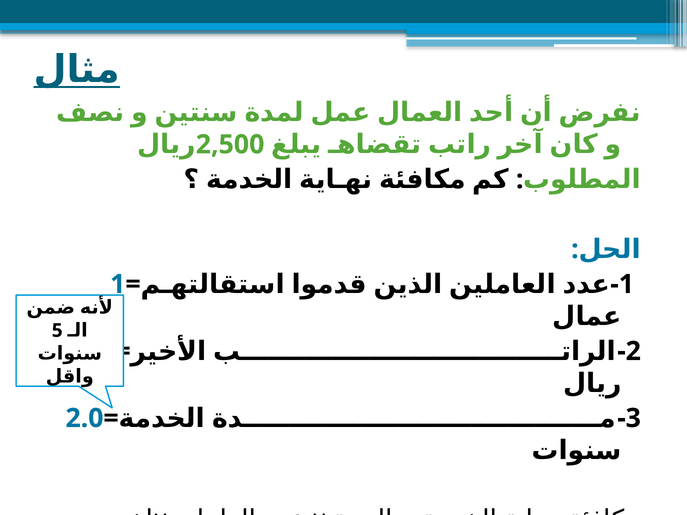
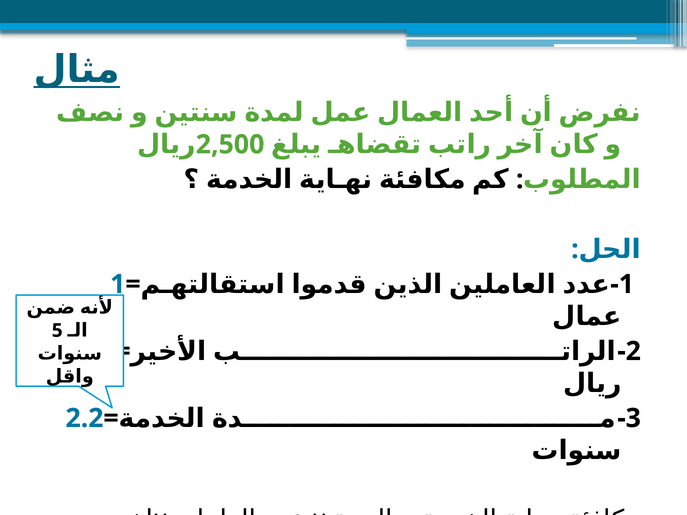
2.0: 2.0 -> 2.2 (85, 418)
